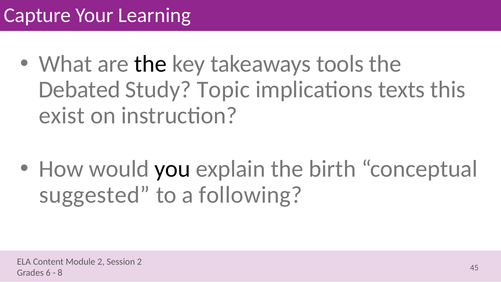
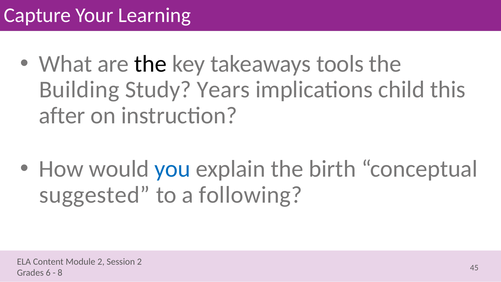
Debated: Debated -> Building (79, 90)
Topic: Topic -> Years (223, 90)
texts: texts -> child (401, 90)
exist: exist -> after (62, 116)
you colour: black -> blue (172, 169)
